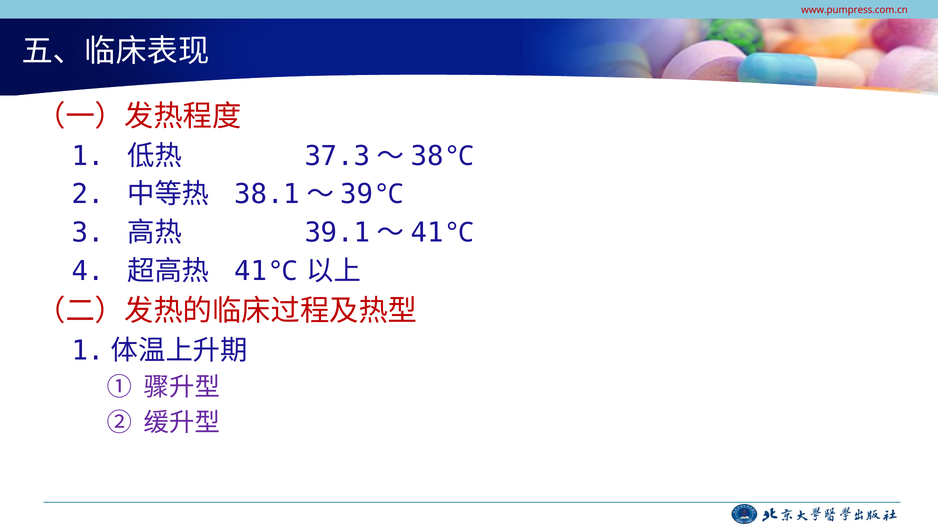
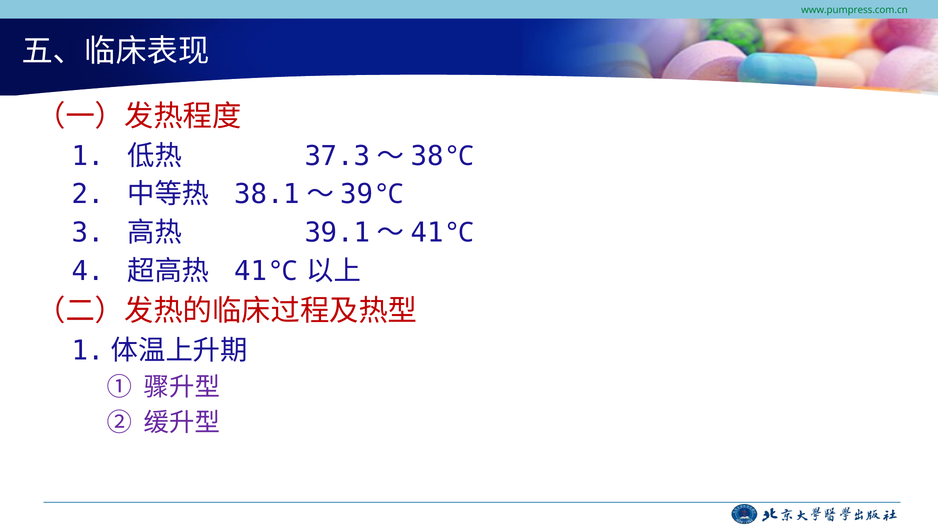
www.pumpress.com.cn colour: red -> green (854, 10)
